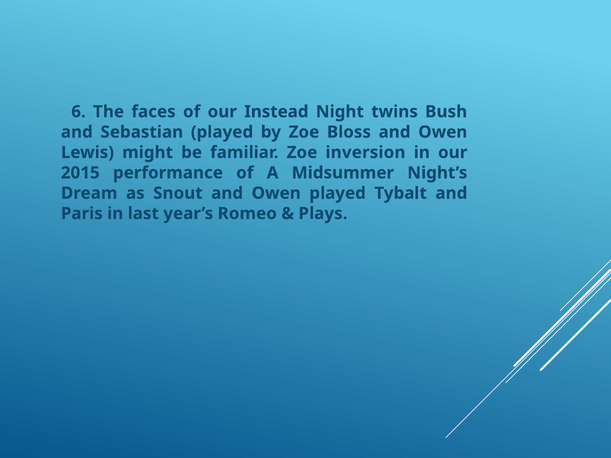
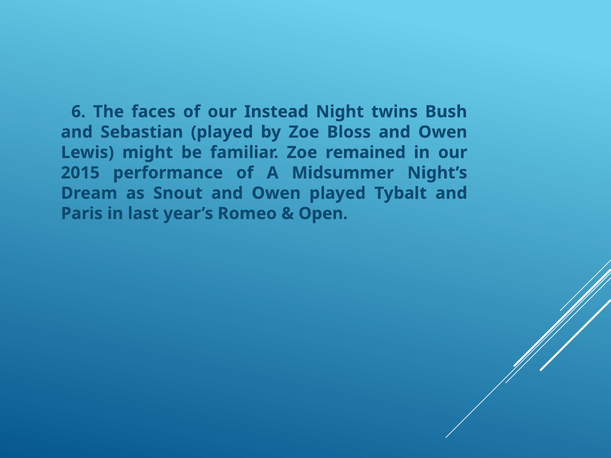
inversion: inversion -> remained (366, 153)
Plays: Plays -> Open (323, 214)
